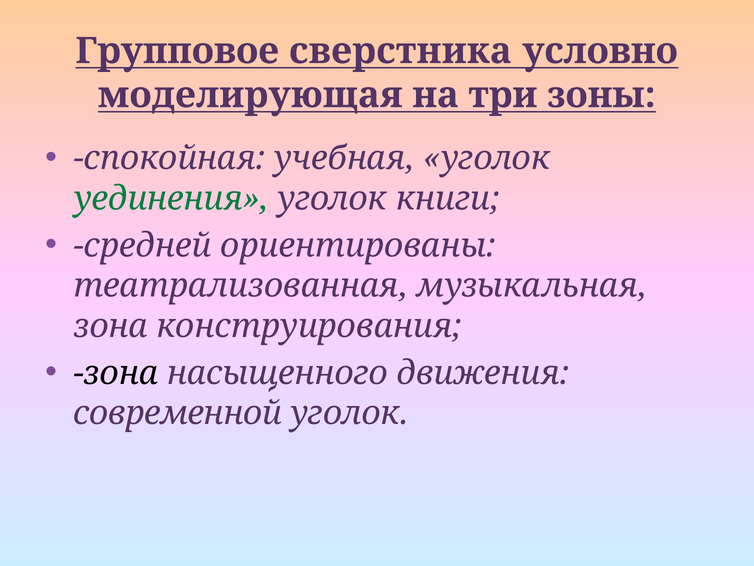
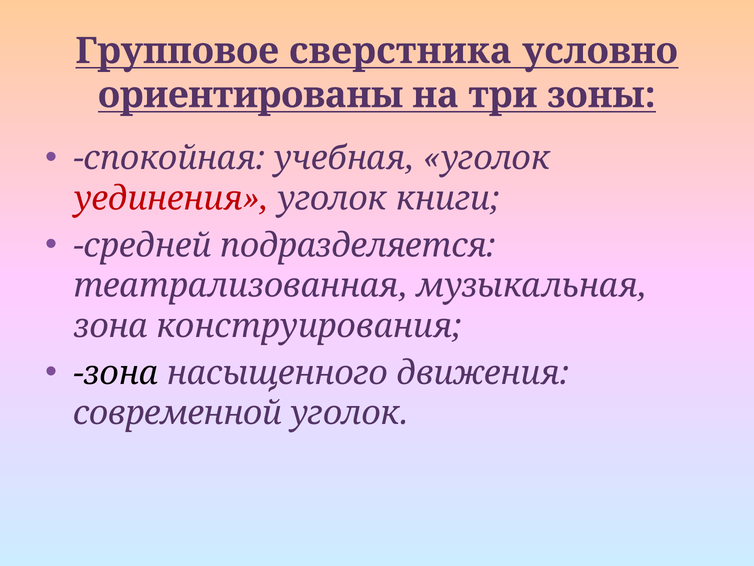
моделирующая: моделирующая -> ориентированы (251, 95)
уединения colour: green -> red (171, 198)
ориентированы: ориентированы -> подразделяется (358, 245)
